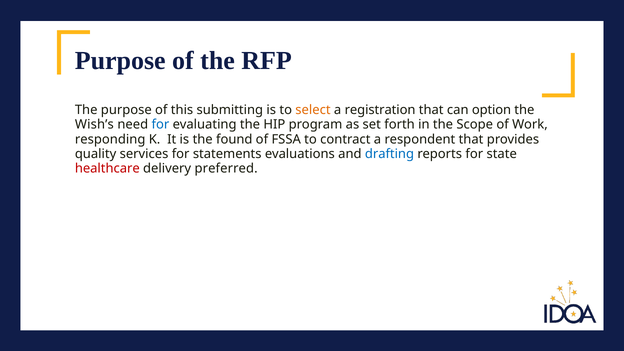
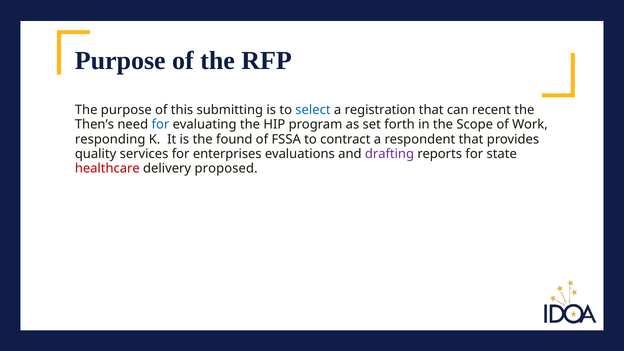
select colour: orange -> blue (313, 110)
option: option -> recent (491, 110)
Wish’s: Wish’s -> Then’s (94, 125)
statements: statements -> enterprises (227, 154)
drafting colour: blue -> purple (389, 154)
preferred: preferred -> proposed (226, 169)
